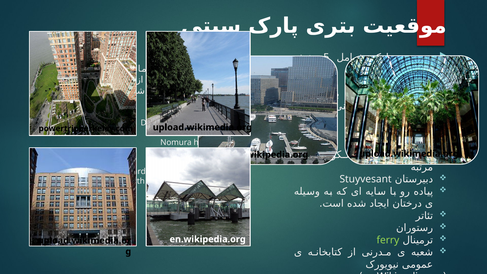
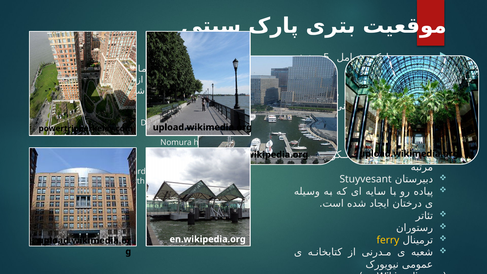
ferry colour: light green -> yellow (388, 240)
